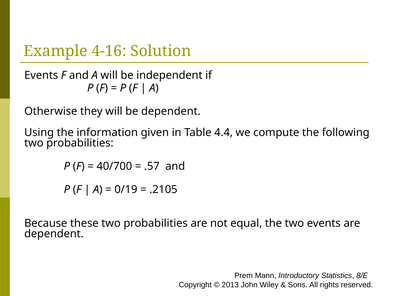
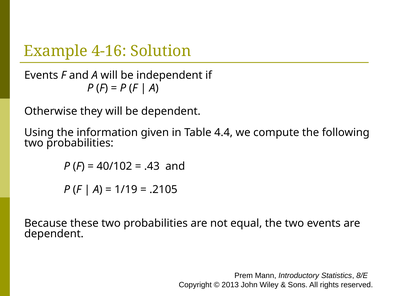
40/700: 40/700 -> 40/102 (114, 166)
.57: .57 -> .43 (152, 166)
0/19: 0/19 -> 1/19 (126, 190)
